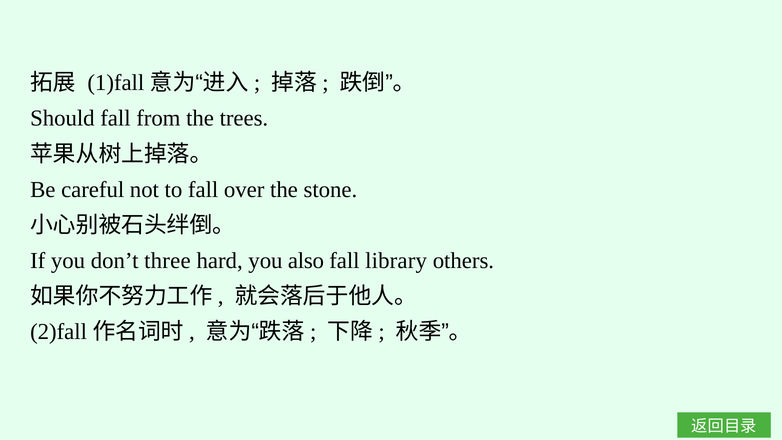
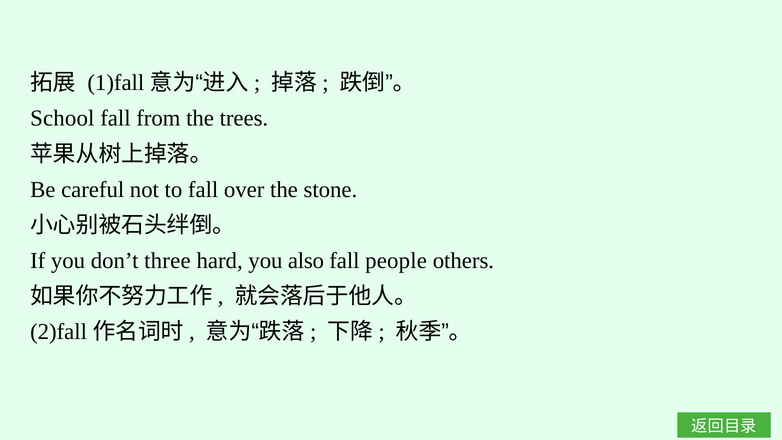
Should: Should -> School (62, 118)
library: library -> people (396, 261)
